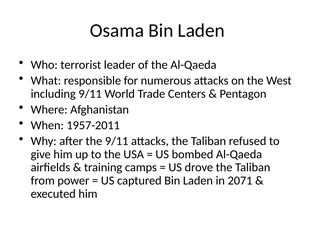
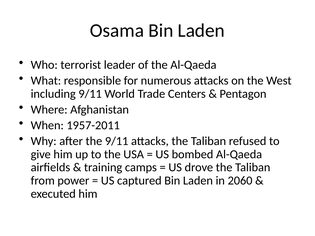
2071: 2071 -> 2060 (240, 181)
